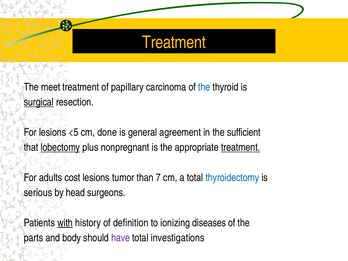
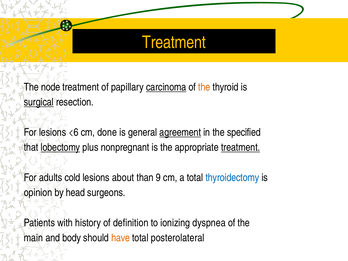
meet: meet -> node (51, 87)
carcinoma underline: none -> present (166, 87)
the colour: blue -> orange (204, 87)
<5: <5 -> <6 (73, 132)
agreement underline: none -> present (180, 132)
sufficient: sufficient -> specified (244, 132)
cost: cost -> cold (72, 178)
tumor: tumor -> about (123, 178)
7: 7 -> 9 (158, 178)
serious: serious -> opinion (38, 193)
with underline: present -> none (65, 223)
diseases: diseases -> dyspnea (209, 223)
parts: parts -> main (33, 238)
have colour: purple -> orange (121, 238)
investigations: investigations -> posterolateral (178, 238)
